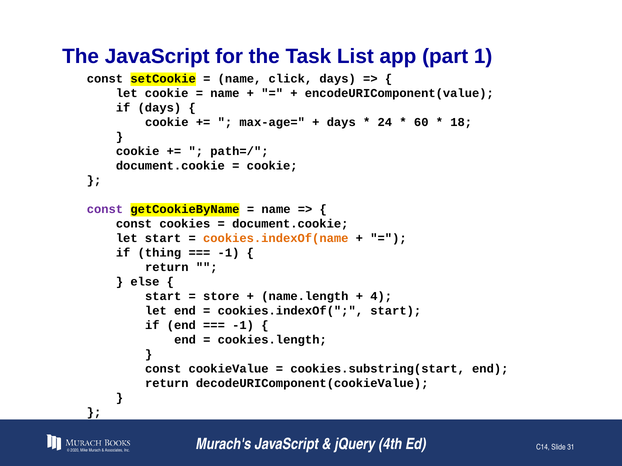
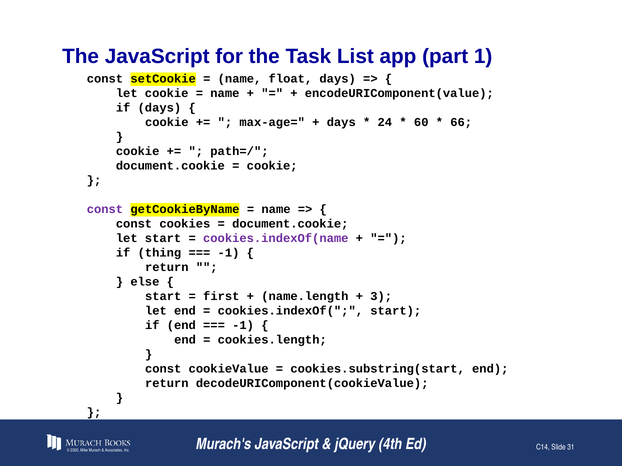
click: click -> float (290, 79)
18: 18 -> 66 (461, 122)
cookies.indexOf(name colour: orange -> purple (276, 238)
store: store -> first (221, 296)
4: 4 -> 3 (381, 296)
